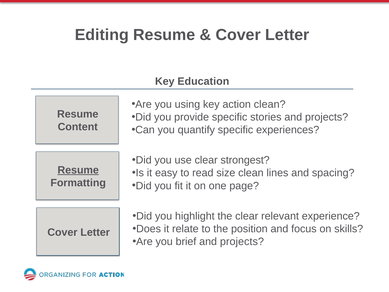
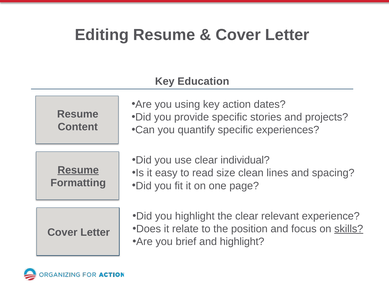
action clean: clean -> dates (270, 104)
strongest: strongest -> individual (245, 160)
skills underline: none -> present (349, 229)
brief and projects: projects -> highlight (242, 241)
